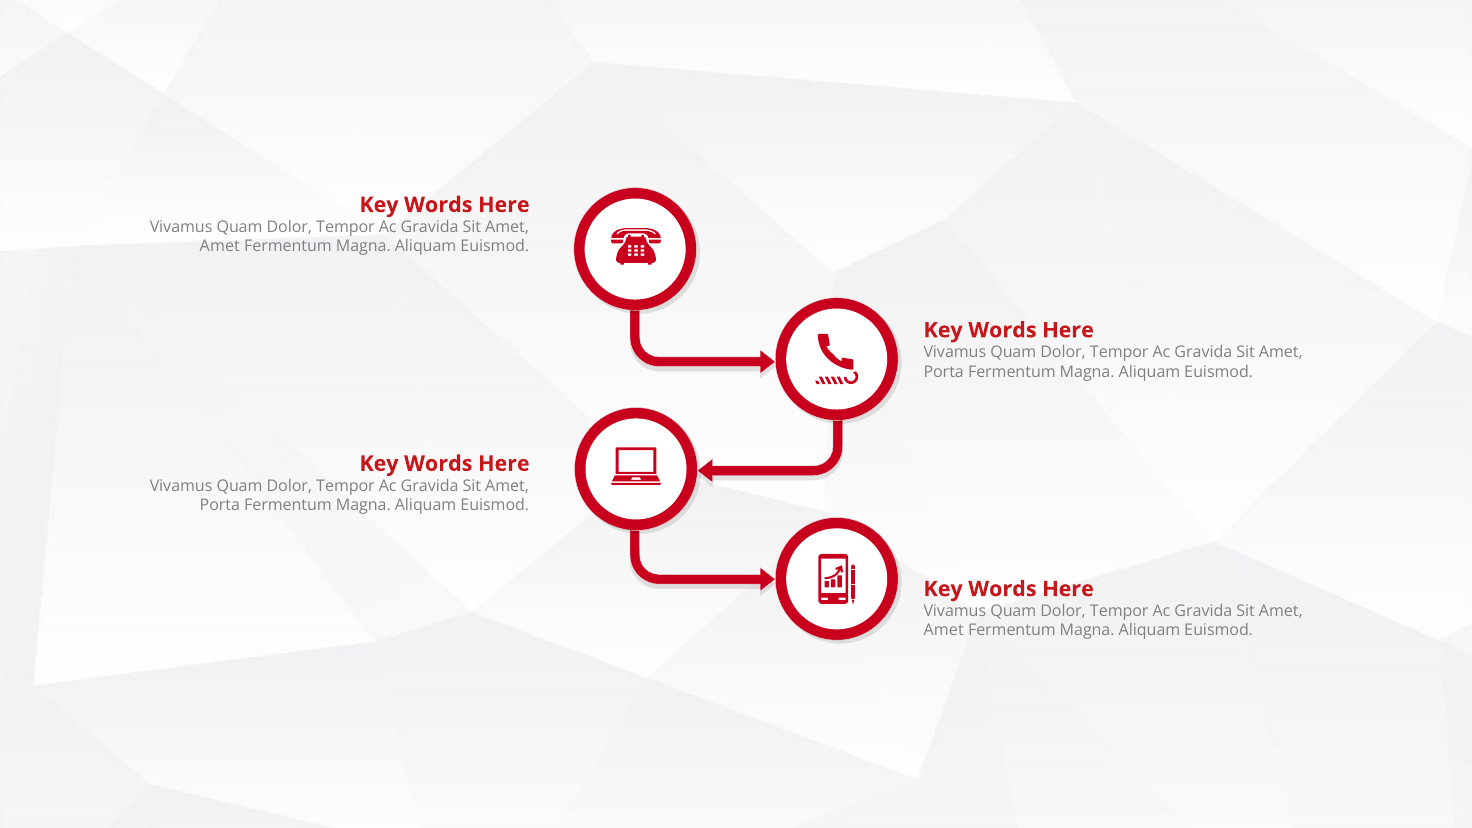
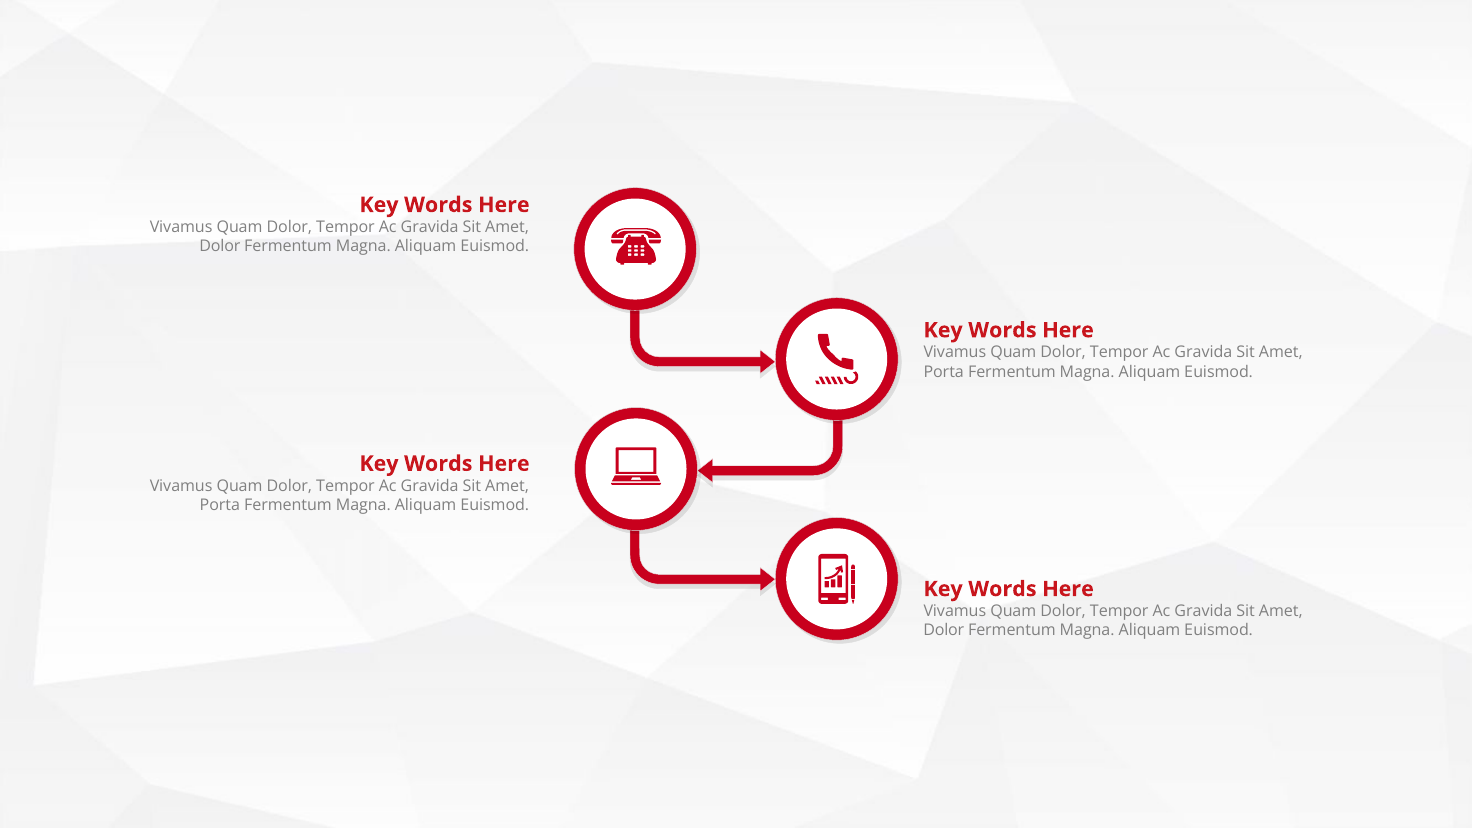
Amet: Amet -> Dolor (220, 246)
Amet: Amet -> Dolor (944, 630)
